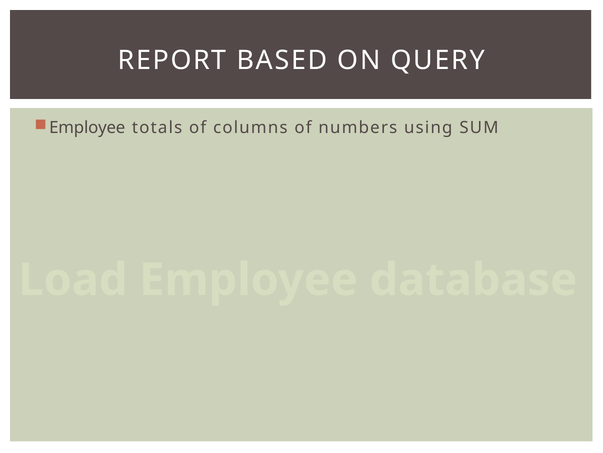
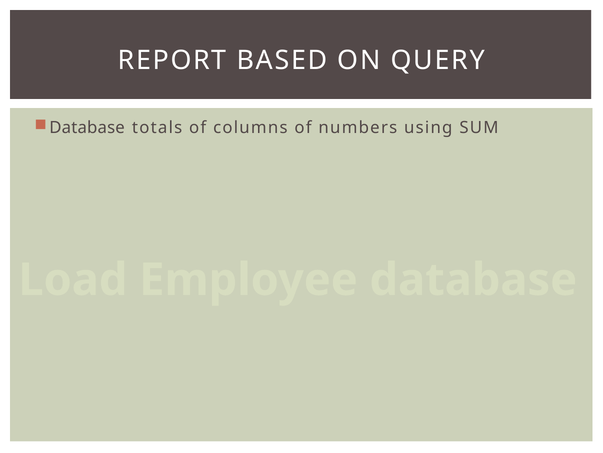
Employee: Employee -> Database (87, 128)
